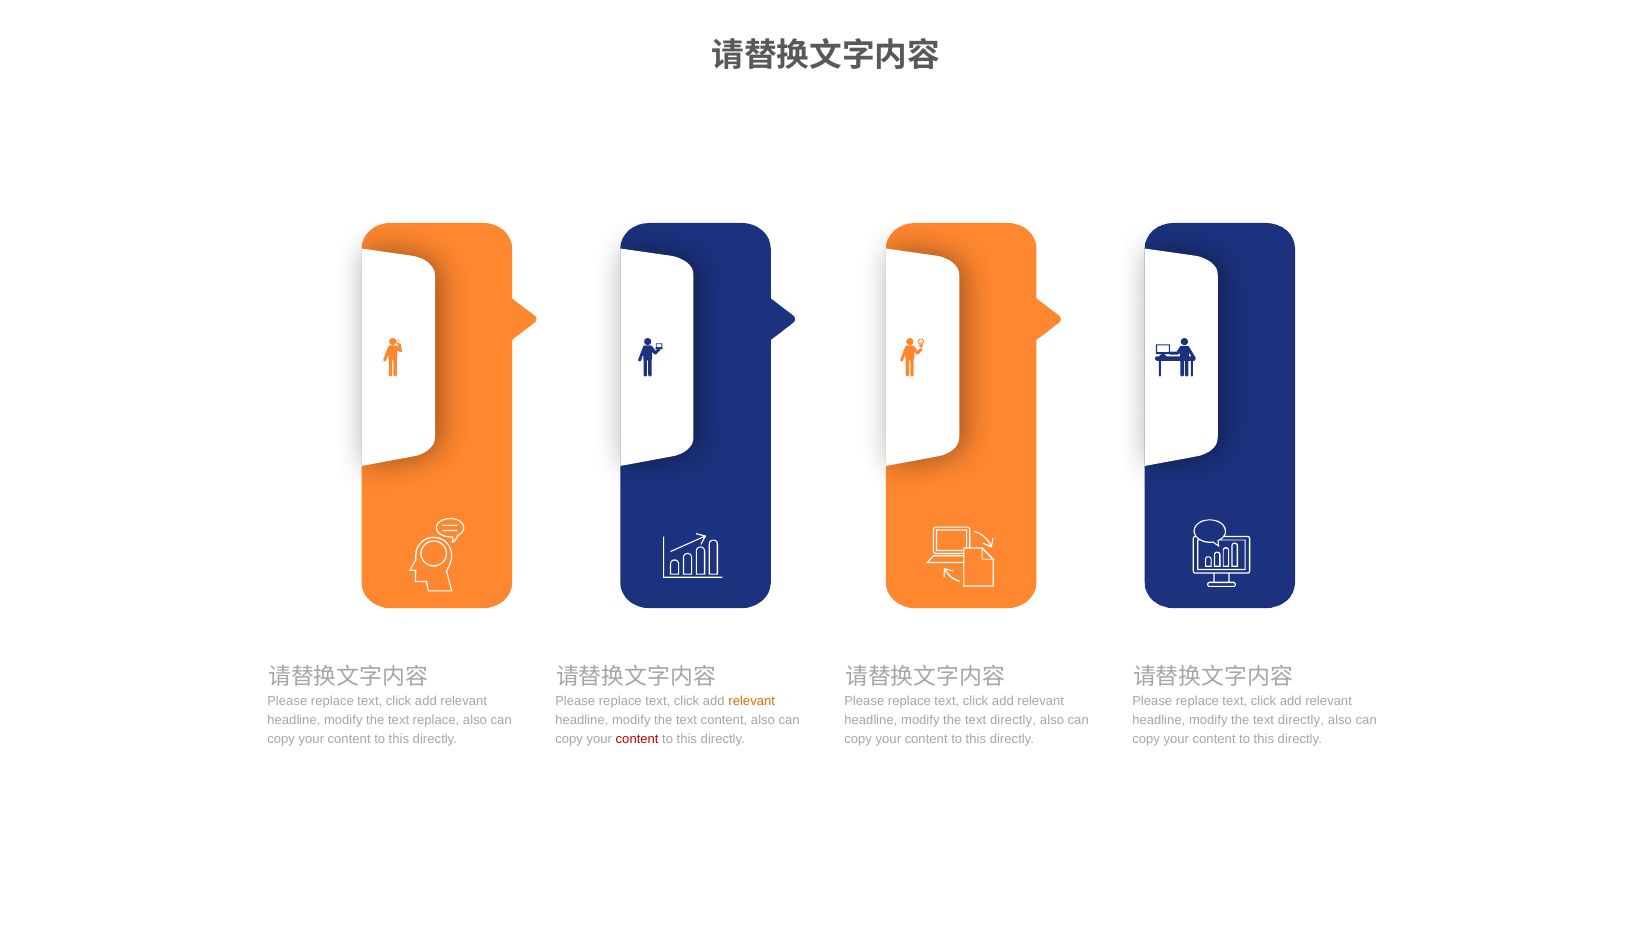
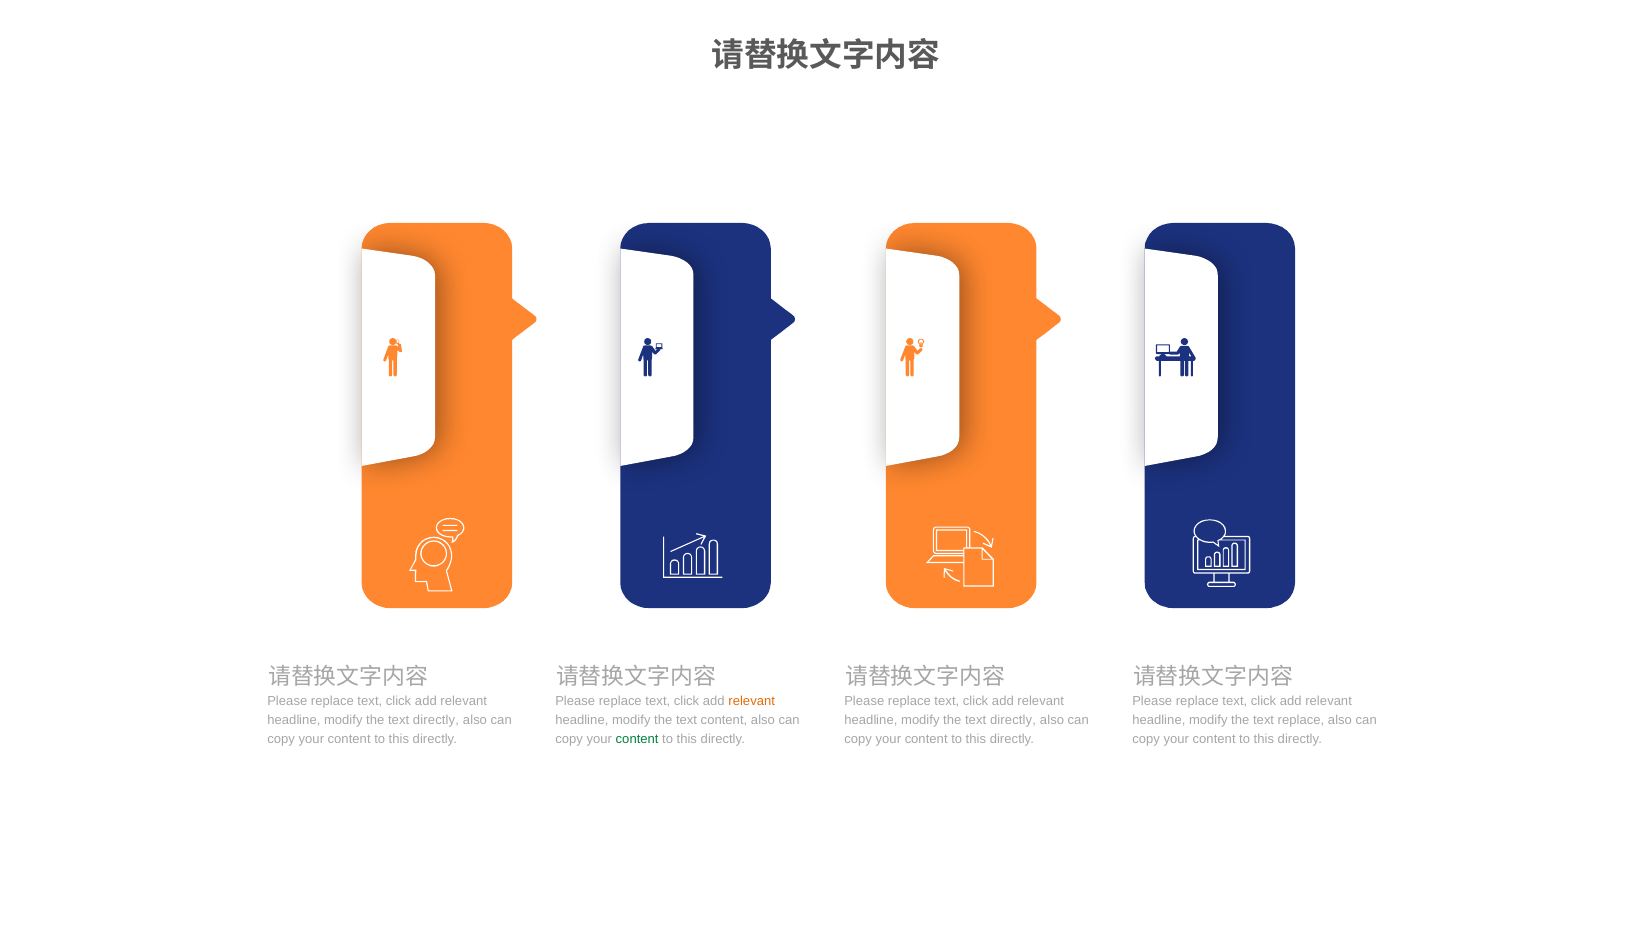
replace: replace -> directly (436, 720)
directly: directly -> replace (1301, 720)
content colour: red -> green (637, 739)
